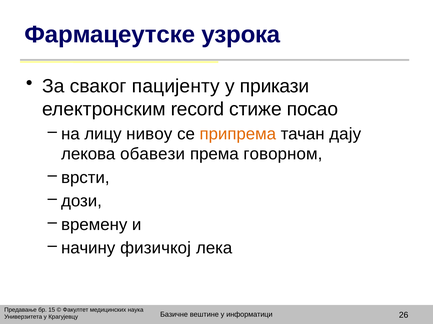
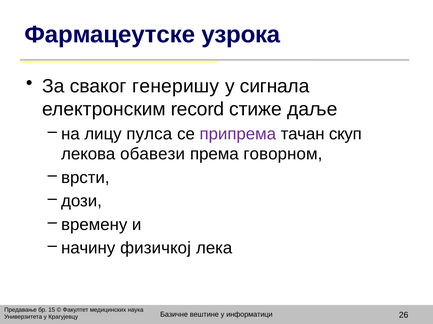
пацијенту: пацијенту -> генеришу (176, 86)
прикази: прикази -> сигнала (275, 86)
посао: посао -> даље (312, 109)
нивоу: нивоу -> пулса (149, 134)
припрема colour: orange -> purple (238, 134)
дају: дају -> скуп (345, 134)
